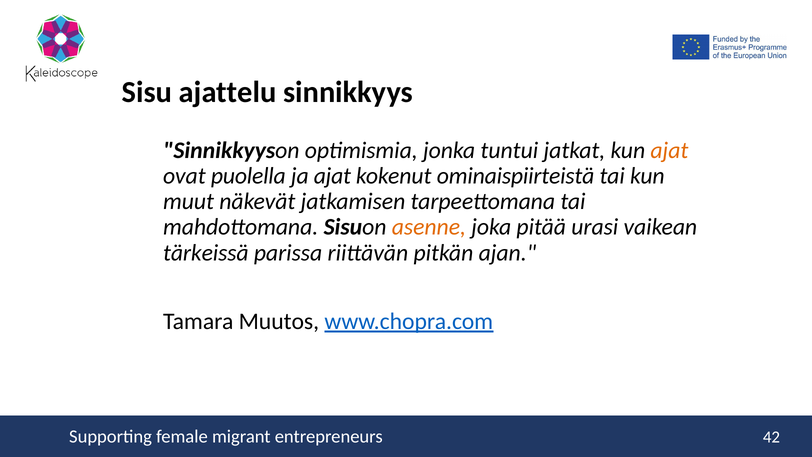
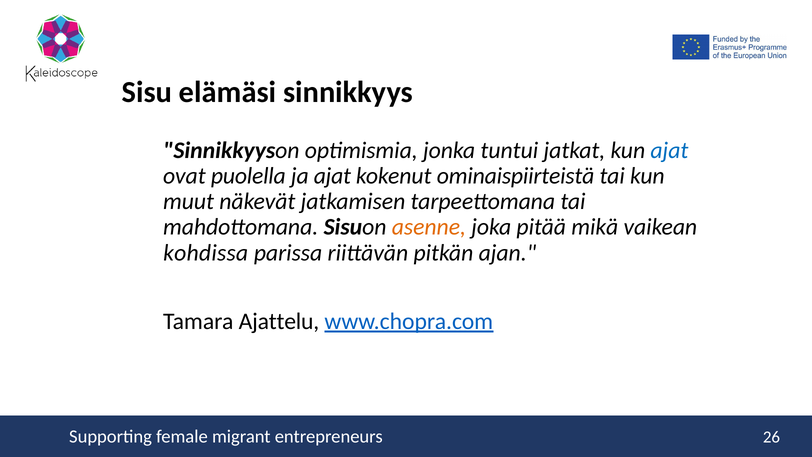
ajattelu: ajattelu -> elämäsi (228, 92)
ajat colour: orange -> blue (669, 150)
urasi: urasi -> mikä (595, 227)
tärkeissä: tärkeissä -> kohdissa (206, 253)
Muutos: Muutos -> Ajattelu (279, 321)
42: 42 -> 26 (771, 437)
